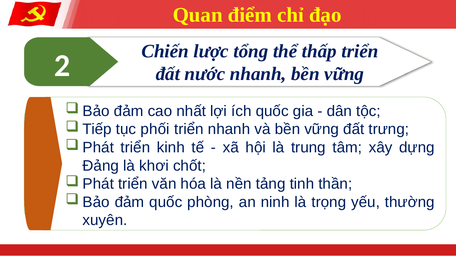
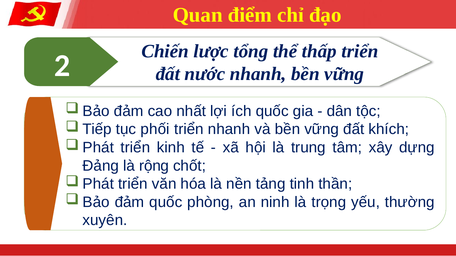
trưng: trưng -> khích (389, 130)
khơi: khơi -> rộng (154, 166)
